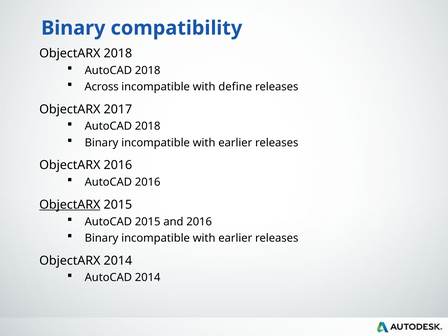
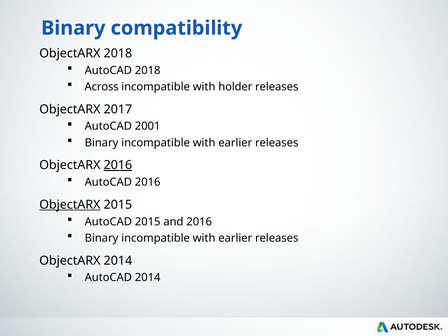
define: define -> holder (235, 87)
2018: 2018 -> 2001 (148, 126)
2016 underline: none -> present (118, 165)
